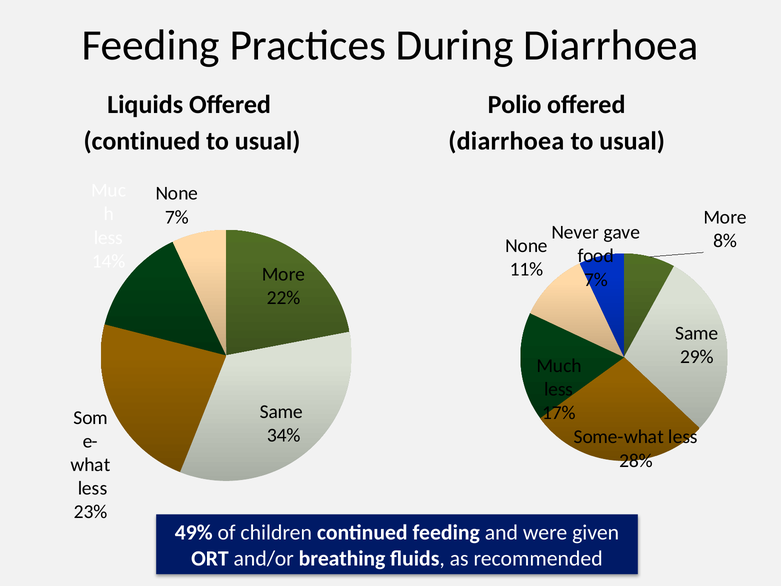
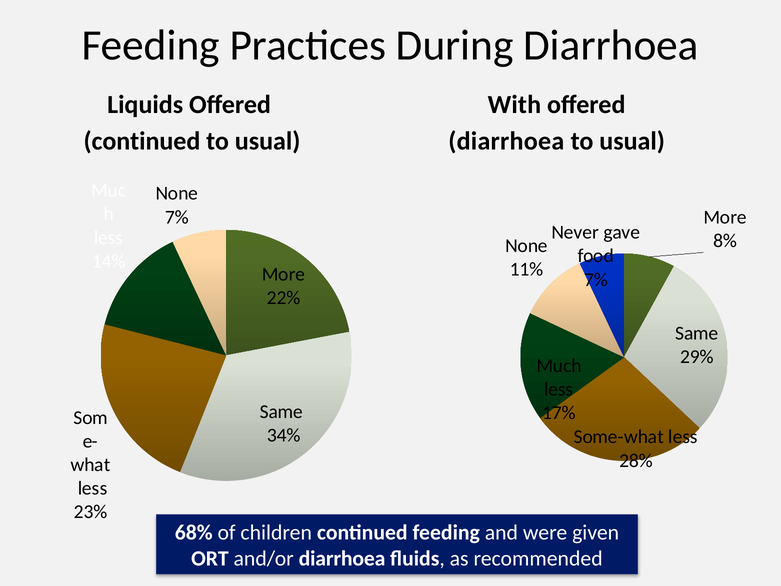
Polio: Polio -> With (514, 105)
49%: 49% -> 68% (194, 533)
and/or breathing: breathing -> diarrhoea (342, 559)
